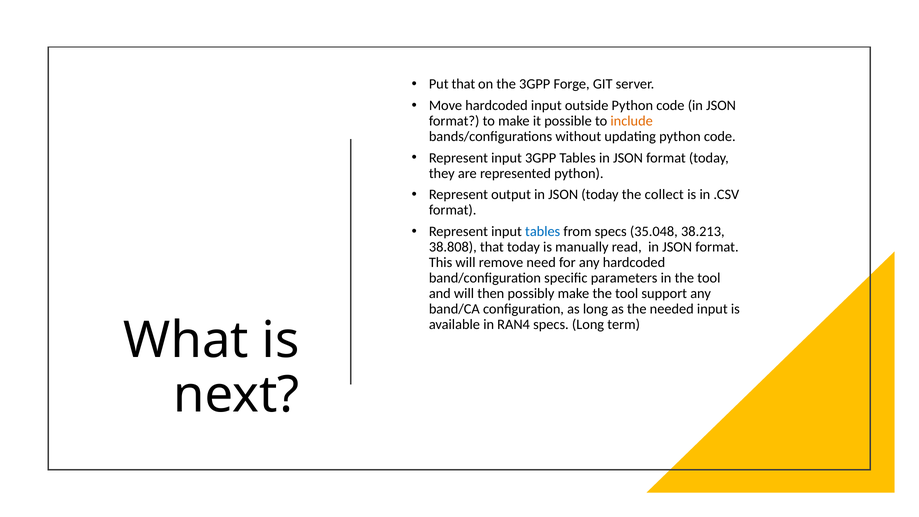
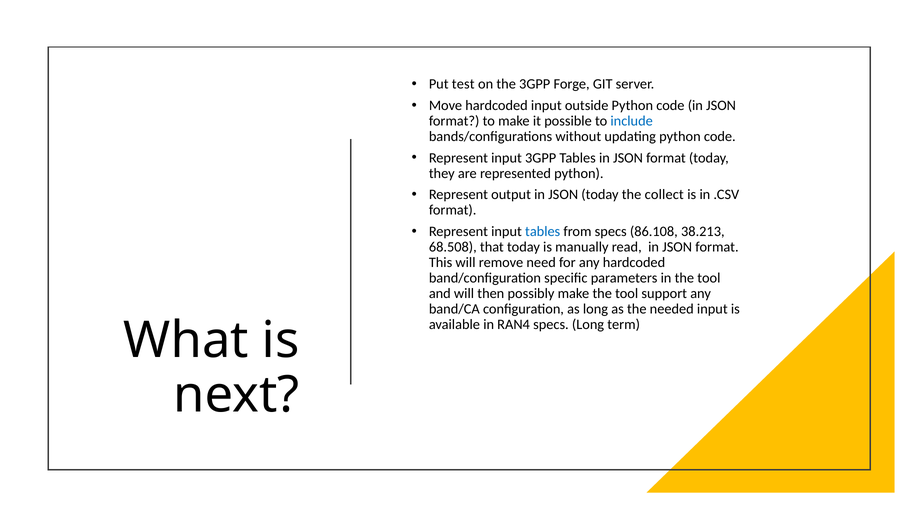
Put that: that -> test (463, 84)
include colour: orange -> blue (632, 121)
35.048: 35.048 -> 86.108 (654, 231)
38.808: 38.808 -> 68.508 (453, 247)
